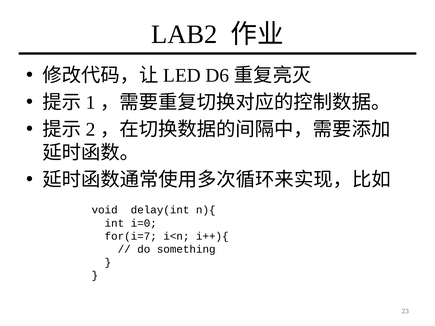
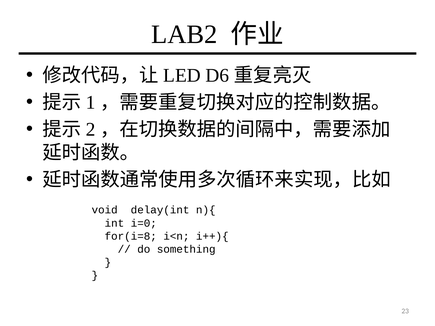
for(i=7: for(i=7 -> for(i=8 (131, 236)
